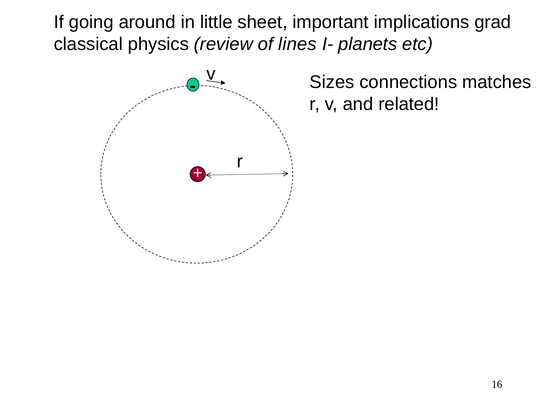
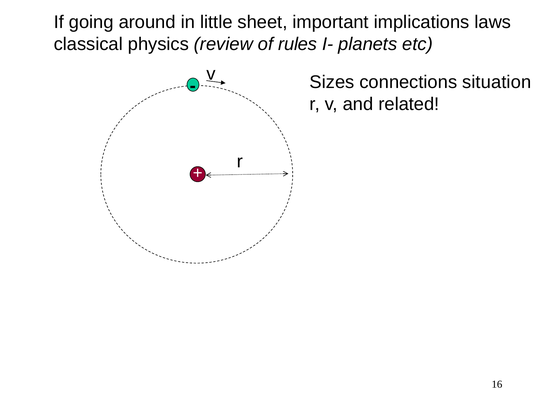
grad: grad -> laws (493, 22)
lines: lines -> rules (298, 44)
matches: matches -> situation (497, 82)
